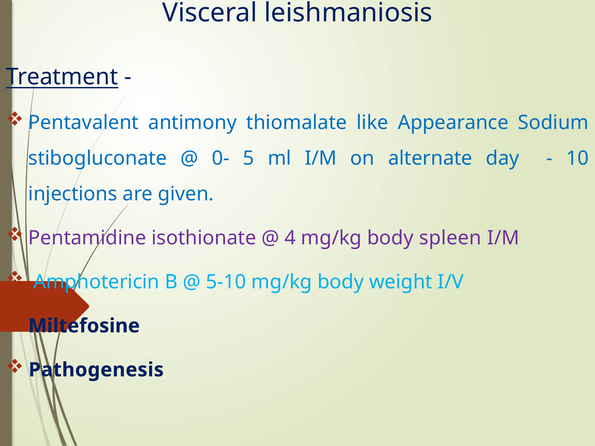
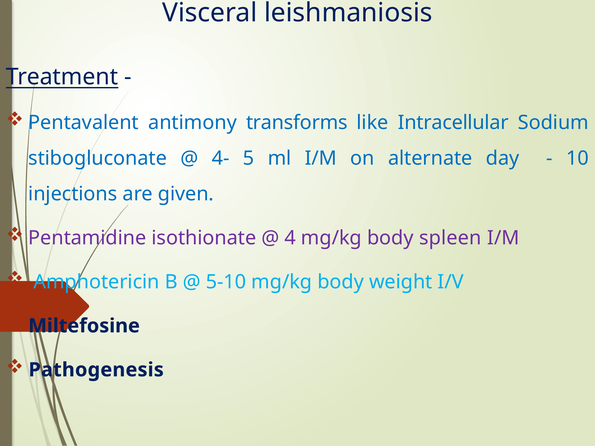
thiomalate: thiomalate -> transforms (297, 123)
Appearance: Appearance -> Intracellular (453, 123)
0-: 0- -> 4- (221, 158)
